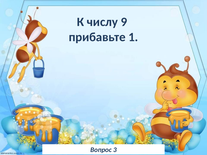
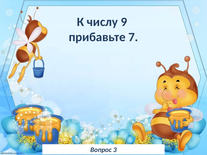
1: 1 -> 7 (133, 37)
